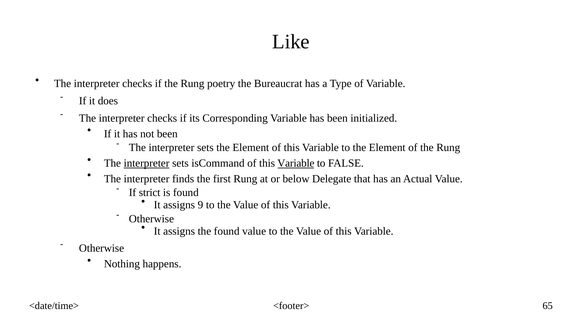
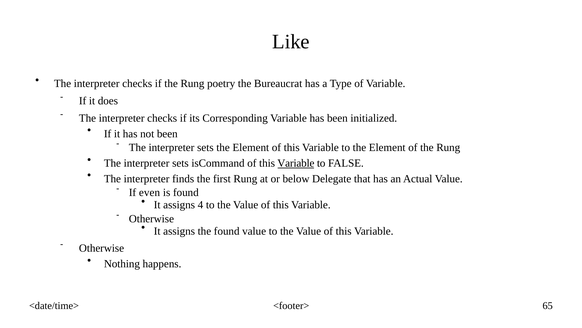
interpreter underline: present -> none (147, 163)
strict: strict -> even (150, 192)
9: 9 -> 4 (200, 205)
